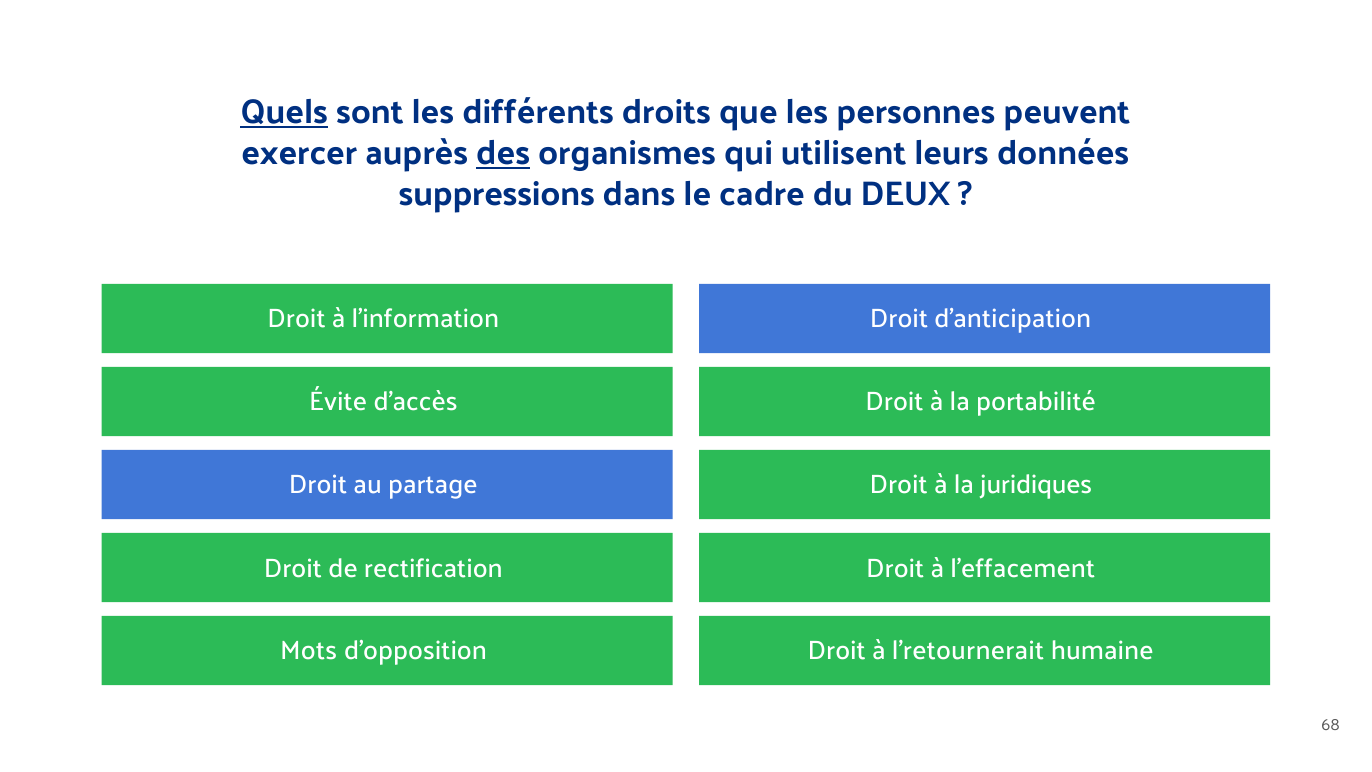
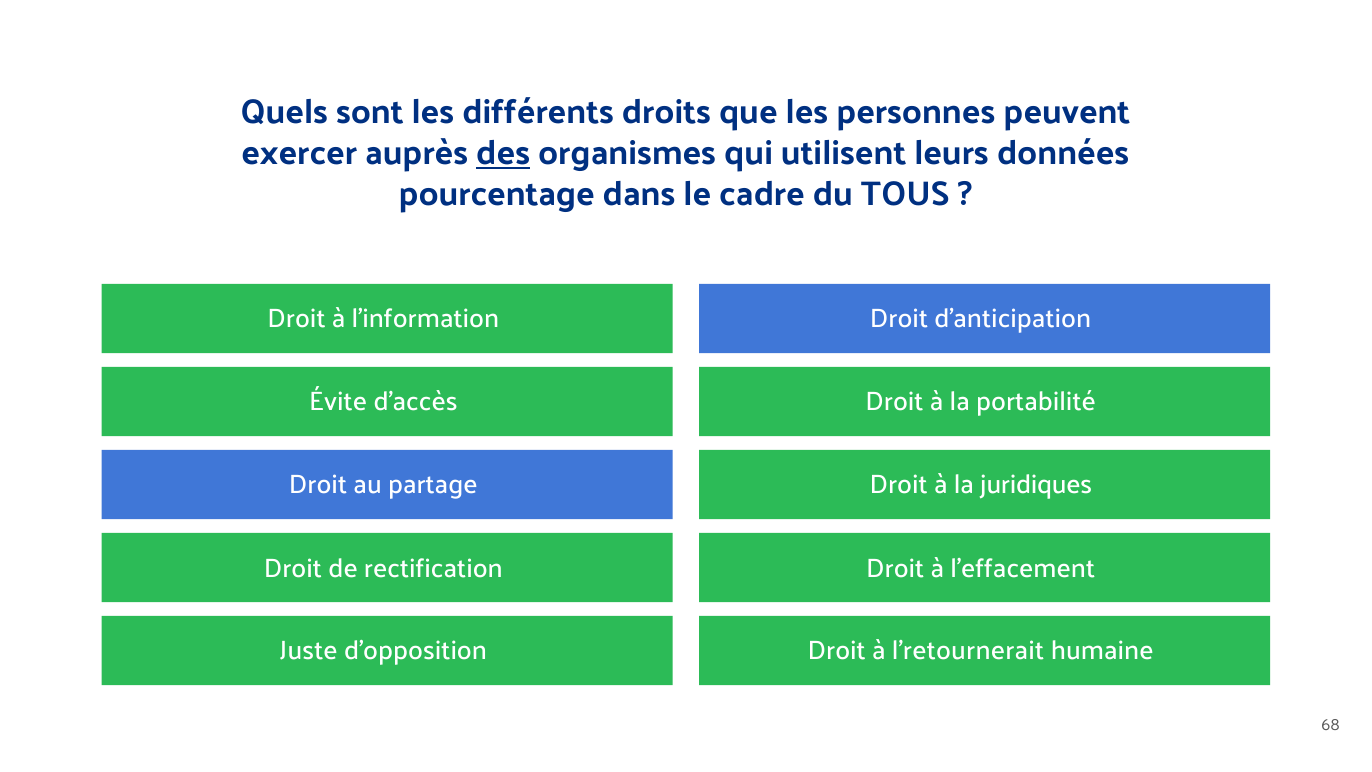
Quels underline: present -> none (284, 112)
suppressions: suppressions -> pourcentage (497, 194)
DEUX: DEUX -> TOUS (905, 194)
Mots: Mots -> Juste (309, 651)
